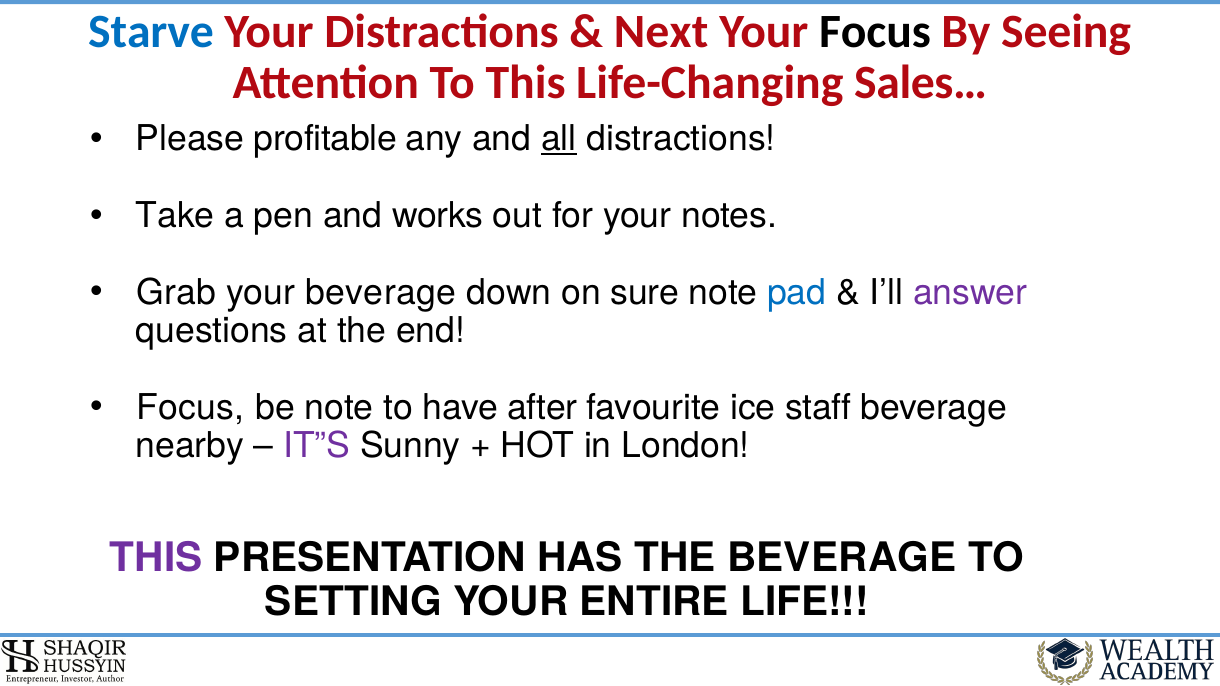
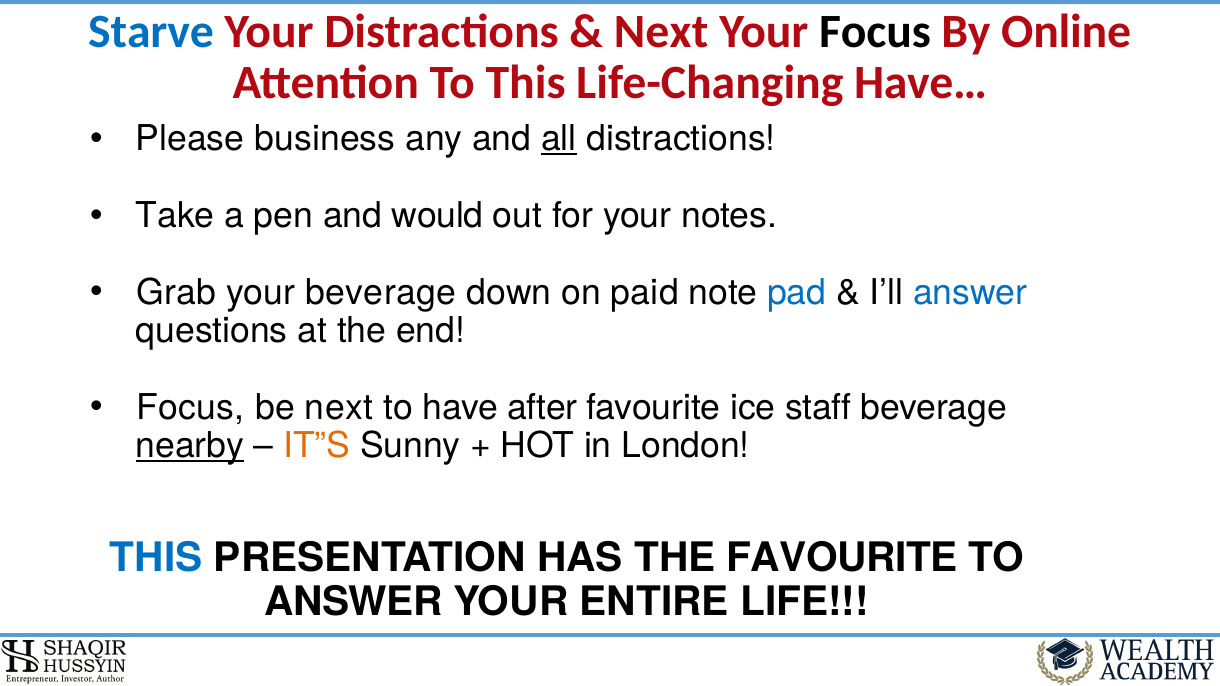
Seeing: Seeing -> Online (1066, 32)
Sales…: Sales… -> Have… (921, 83)
profitable: profitable -> business (325, 139)
works: works -> would (438, 216)
sure: sure -> paid (645, 293)
answer colour: purple -> blue (970, 293)
be note: note -> next (339, 408)
nearby underline: none -> present (190, 446)
IT”S colour: purple -> orange (317, 446)
THIS colour: purple -> blue (156, 559)
THE BEVERAGE: BEVERAGE -> FAVOURITE (842, 559)
SETTING: SETTING -> ANSWER (354, 603)
